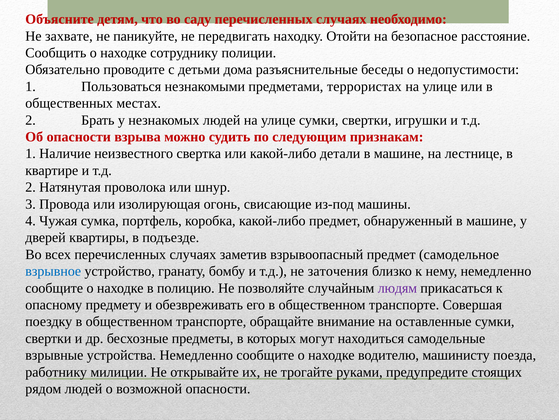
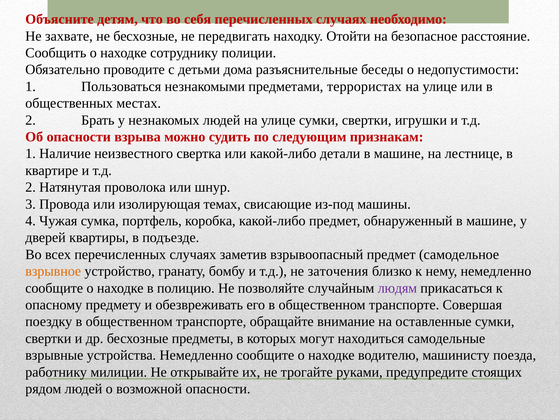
саду: саду -> себя (198, 19)
не паникуйте: паникуйте -> бесхозные (146, 36)
огонь: огонь -> темах (222, 204)
взрывное colour: blue -> orange (53, 271)
